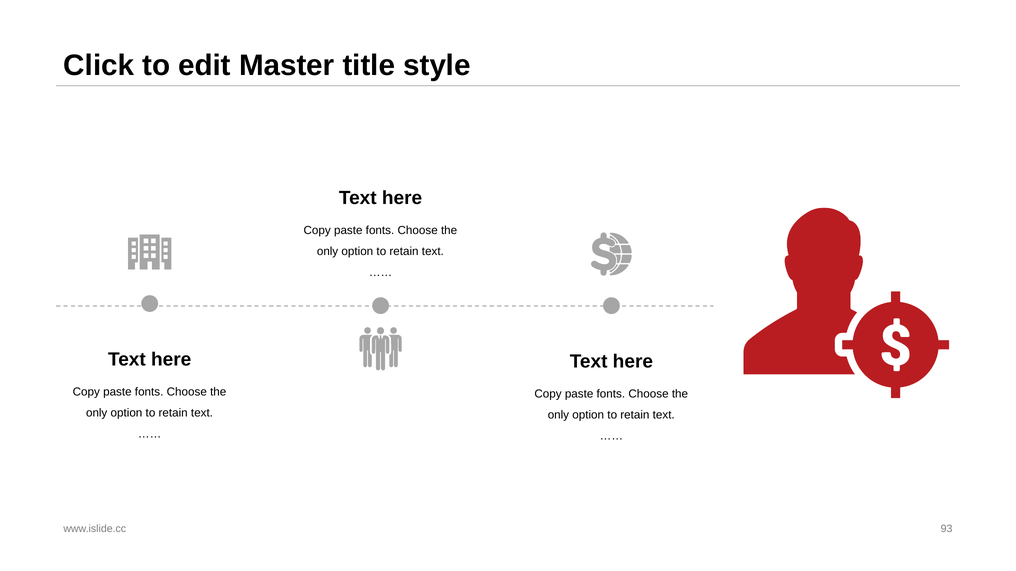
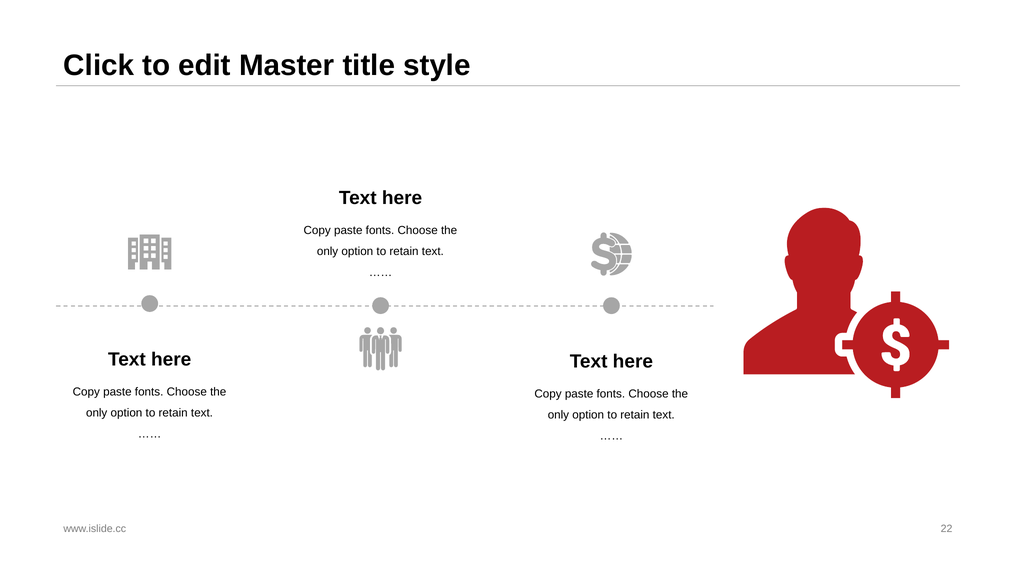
93: 93 -> 22 (947, 529)
